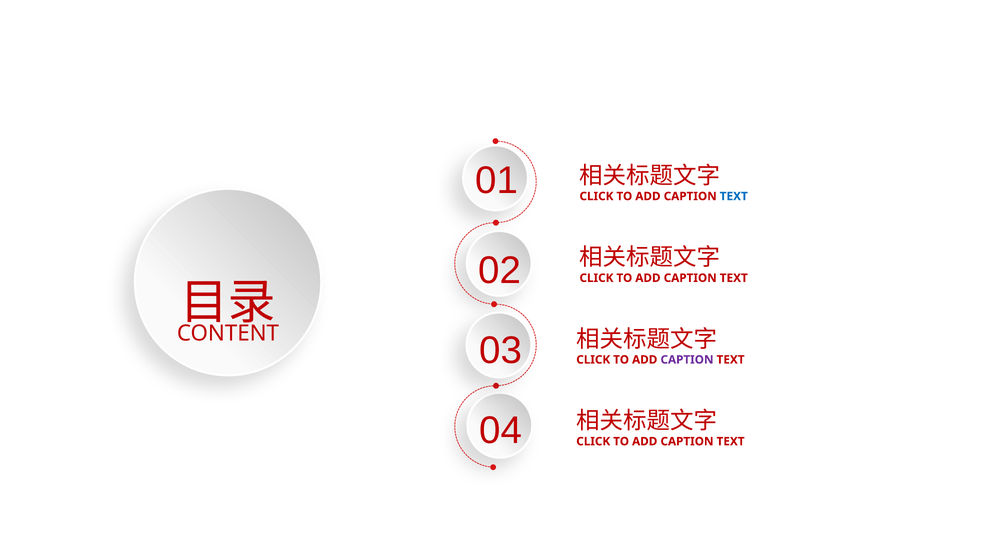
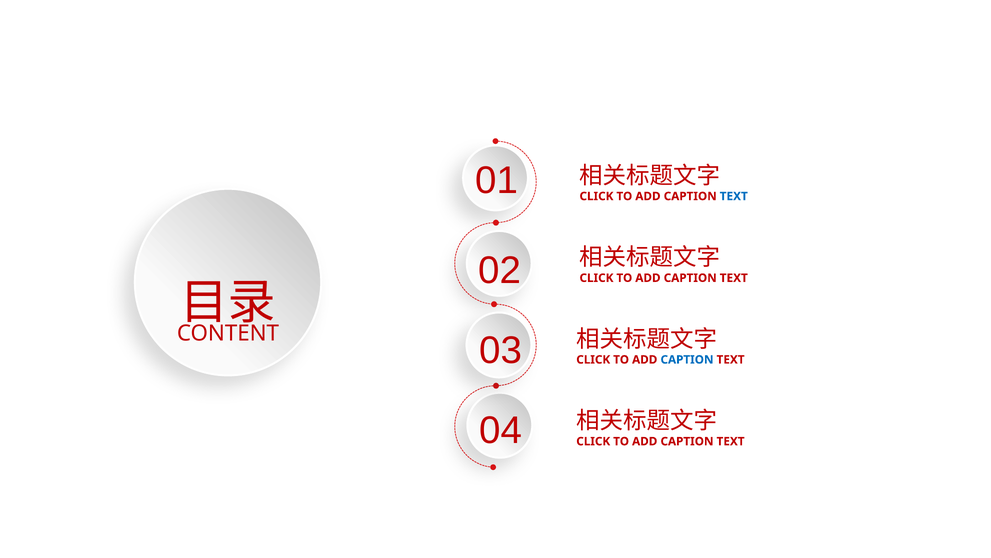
CAPTION colour: purple -> blue (687, 359)
